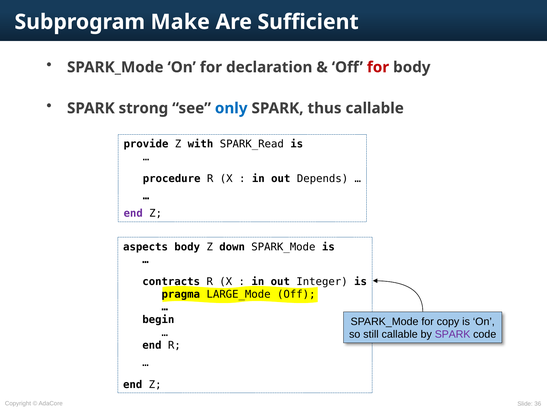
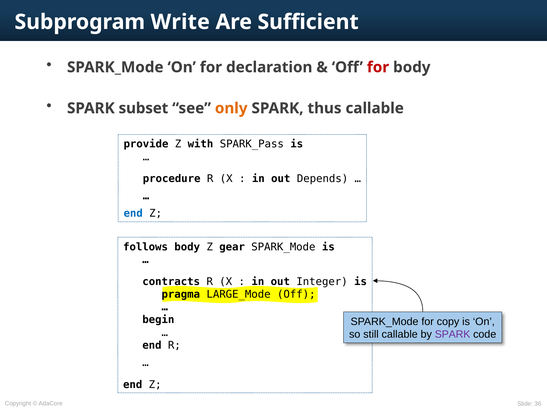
Make: Make -> Write (180, 22)
strong: strong -> subset (143, 108)
only colour: blue -> orange (231, 108)
SPARK_Read: SPARK_Read -> SPARK_Pass (252, 144)
end colour: purple -> blue (133, 214)
aspects: aspects -> follows (146, 247)
down: down -> gear (232, 247)
